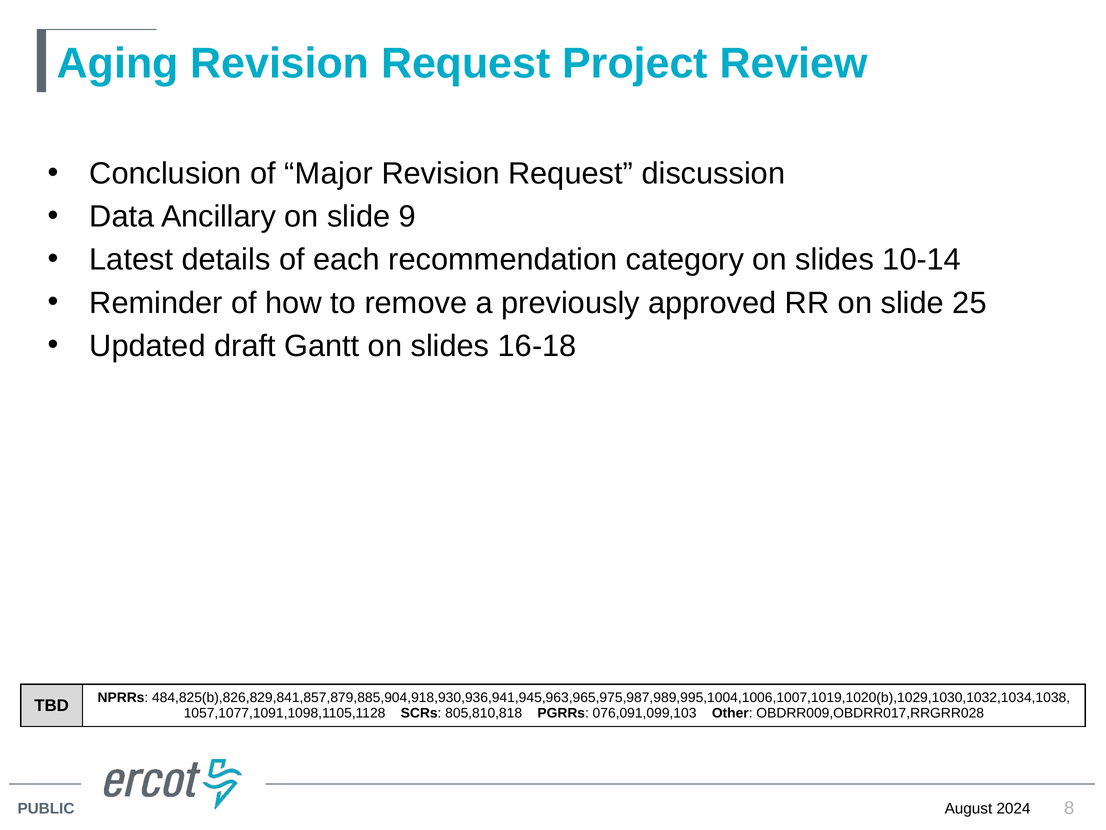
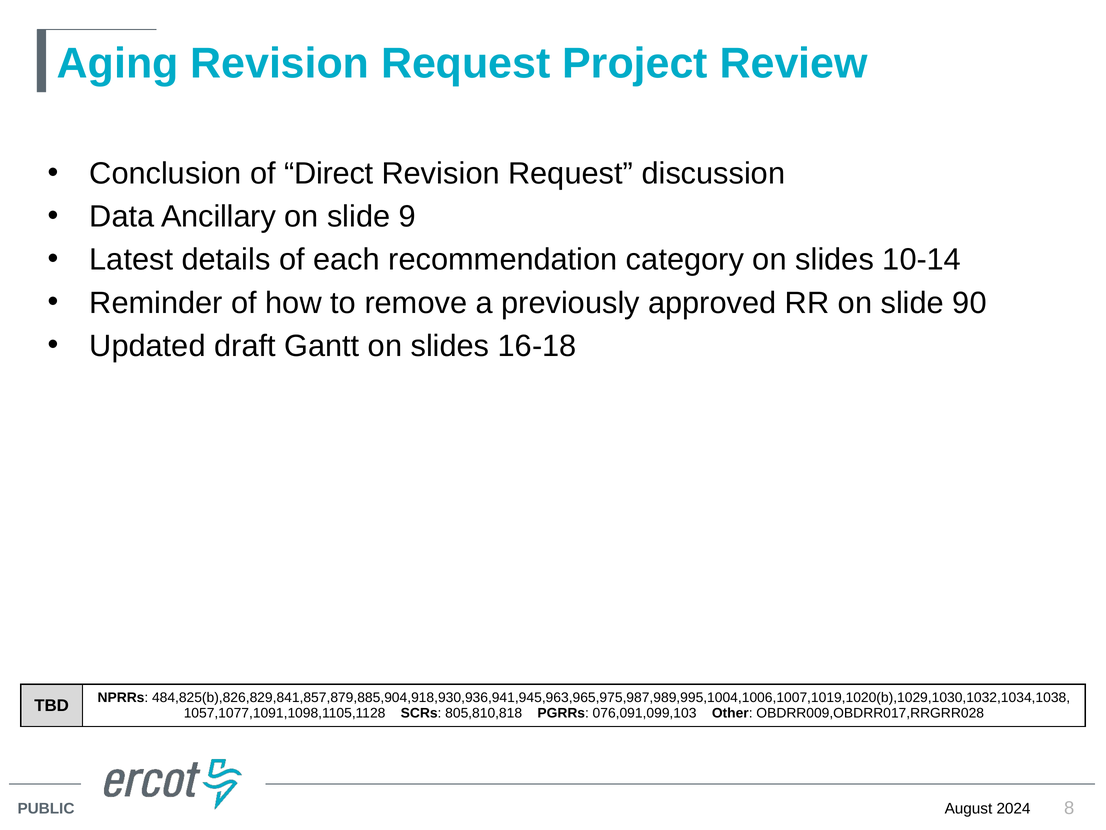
Major: Major -> Direct (329, 174)
25: 25 -> 90 (970, 303)
